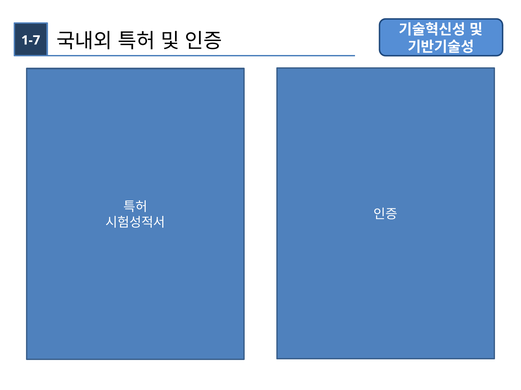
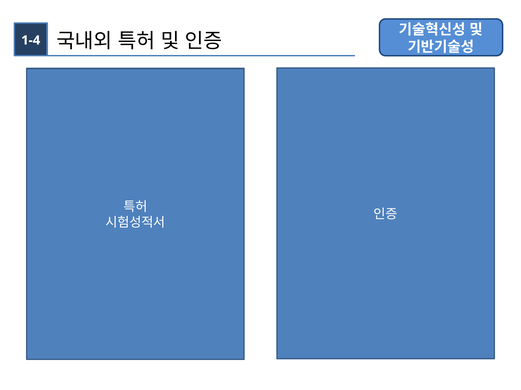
1-7: 1-7 -> 1-4 (31, 40)
